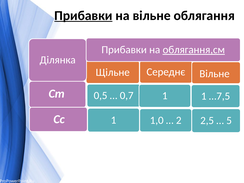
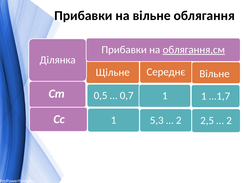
Прибавки underline: present -> none (83, 16)
…7,5: …7,5 -> …1,7 (220, 96)
1,0: 1,0 -> 5,3 (157, 120)
5: 5 -> 2 (229, 121)
